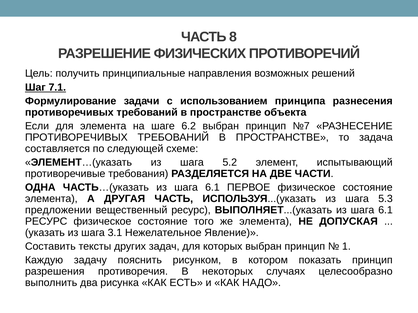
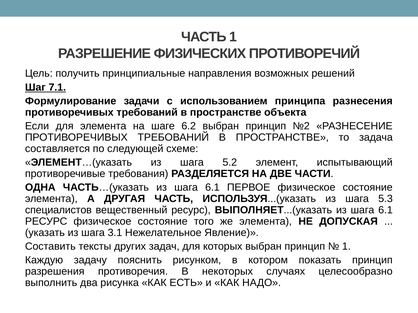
ЧАСТЬ 8: 8 -> 1 (233, 37)
№7: №7 -> №2 (301, 126)
предложении: предложении -> специалистов (58, 210)
